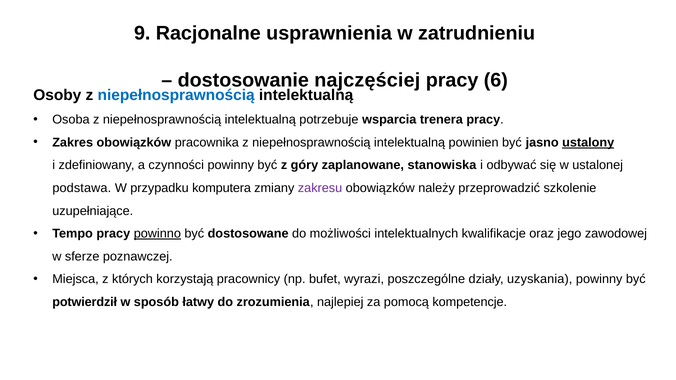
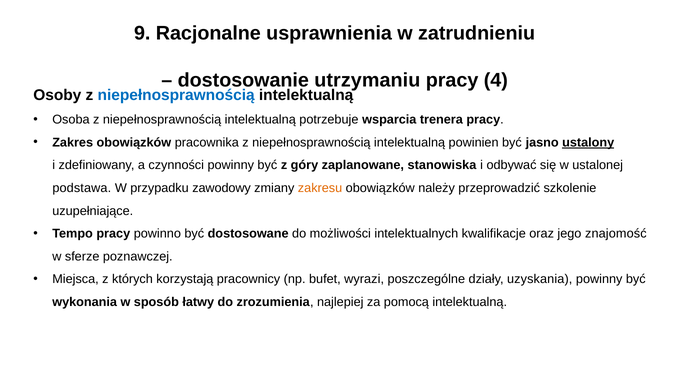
najczęściej: najczęściej -> utrzymaniu (367, 80)
6: 6 -> 4 (496, 80)
komputera: komputera -> zawodowy (222, 188)
zakresu colour: purple -> orange (320, 188)
powinno underline: present -> none (157, 234)
zawodowej: zawodowej -> znajomość (616, 234)
potwierdził: potwierdził -> wykonania (85, 302)
pomocą kompetencje: kompetencje -> intelektualną (470, 302)
